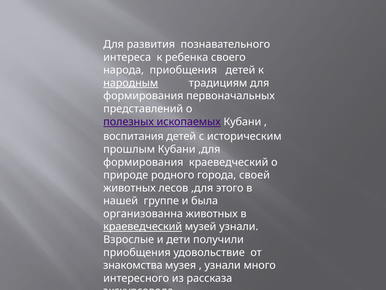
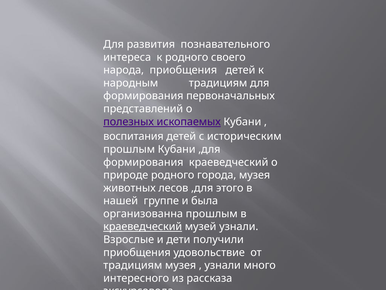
к ребенка: ребенка -> родного (187, 57)
народным underline: present -> none (131, 83)
города своей: своей -> музея (255, 175)
организованна животных: животных -> прошлым (212, 213)
знакомства: знакомства -> традициям (133, 265)
